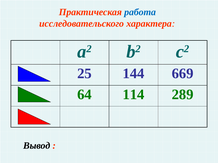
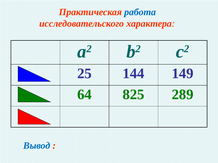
669: 669 -> 149 (183, 74)
114: 114 -> 825 (134, 95)
Вывод colour: black -> blue (37, 146)
